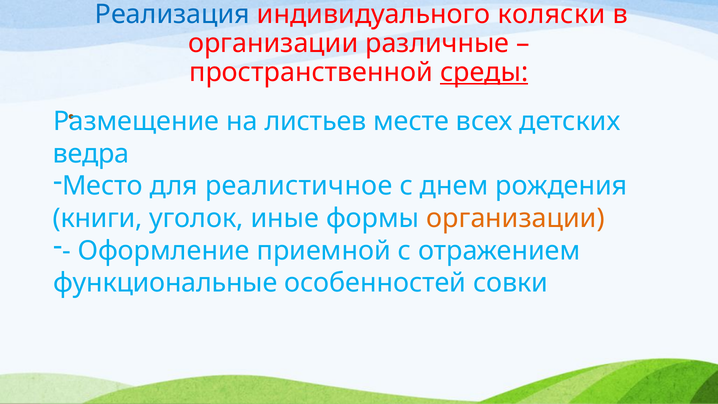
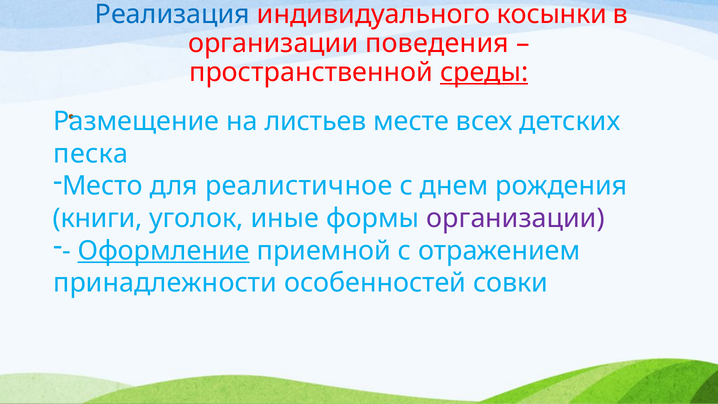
коляски: коляски -> косынки (552, 14)
различные: различные -> поведения (437, 43)
ведра: ведра -> песка (91, 154)
организации colour: orange -> purple (516, 218)
Оформление underline: none -> present (164, 251)
функциональные: функциональные -> принадлежности (165, 283)
